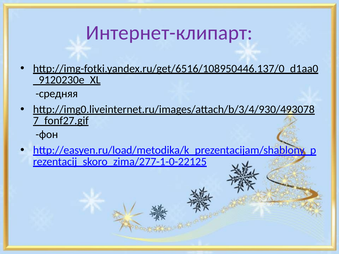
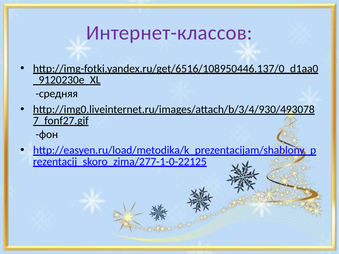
Интернет-клипарт: Интернет-клипарт -> Интернет-классов (169, 33)
